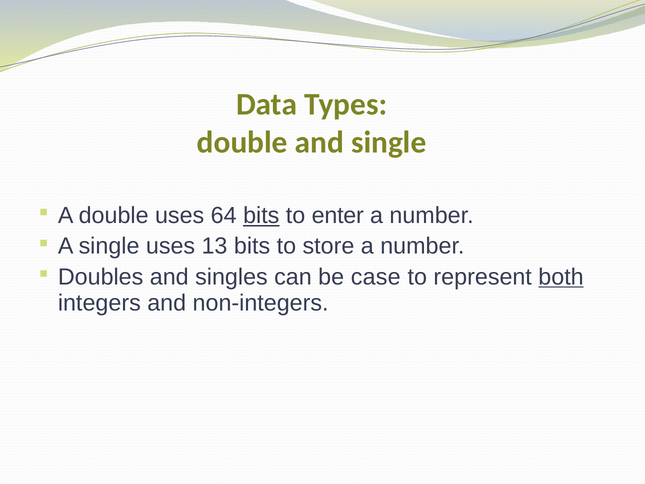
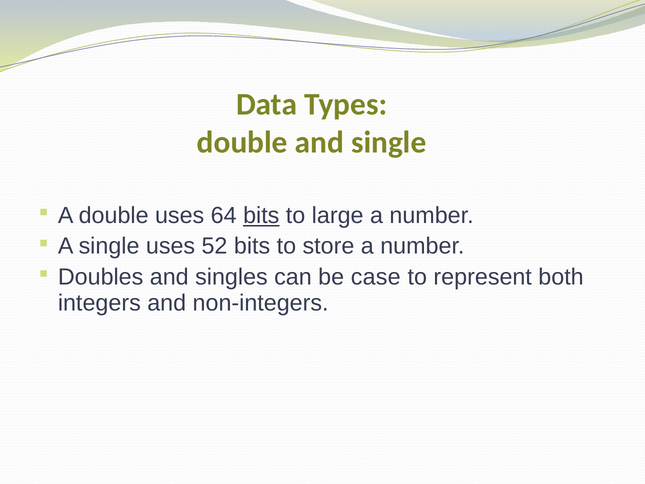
enter: enter -> large (338, 215)
13: 13 -> 52 (214, 246)
both underline: present -> none (561, 277)
